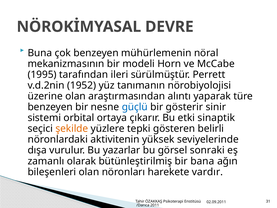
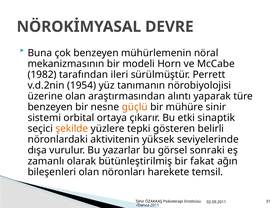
1995: 1995 -> 1982 (42, 75)
1952: 1952 -> 1954 (82, 85)
güçlü colour: blue -> orange (135, 107)
gösterir: gösterir -> mühüre (184, 107)
bana: bana -> fakat (202, 161)
vardır: vardır -> temsil (207, 172)
